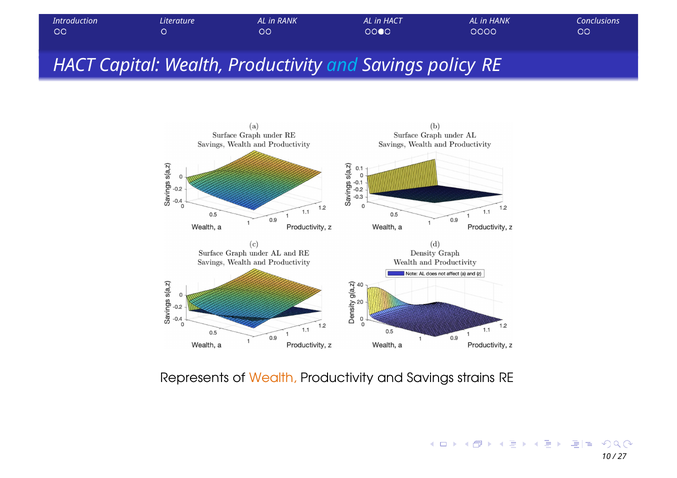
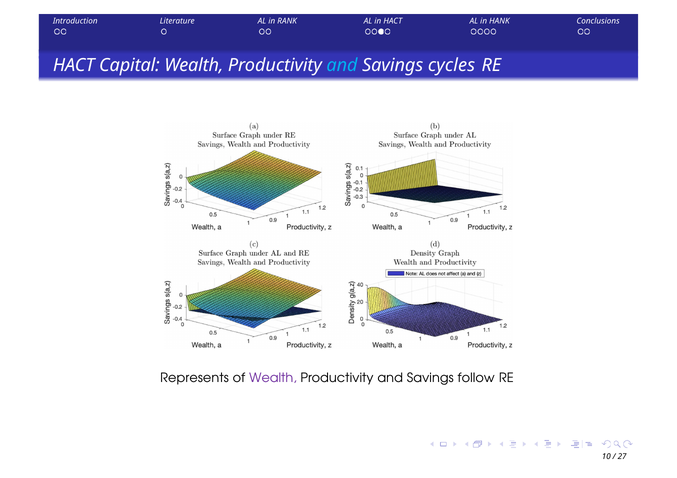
policy: policy -> cycles (452, 65)
Wealth colour: orange -> purple (273, 378)
strains: strains -> follow (476, 378)
